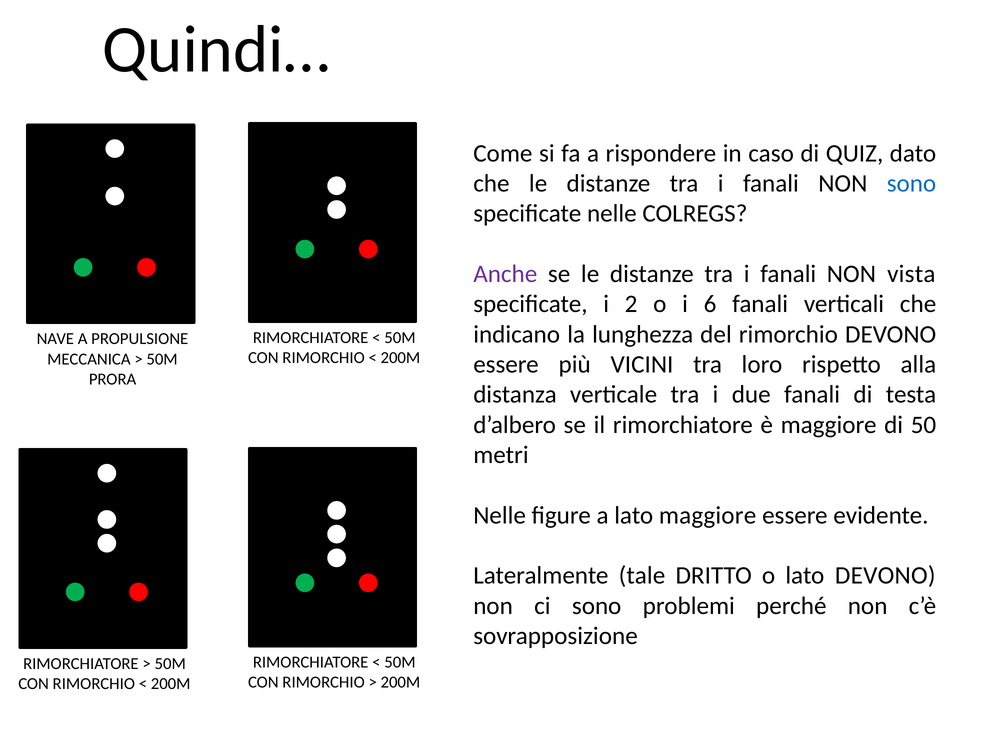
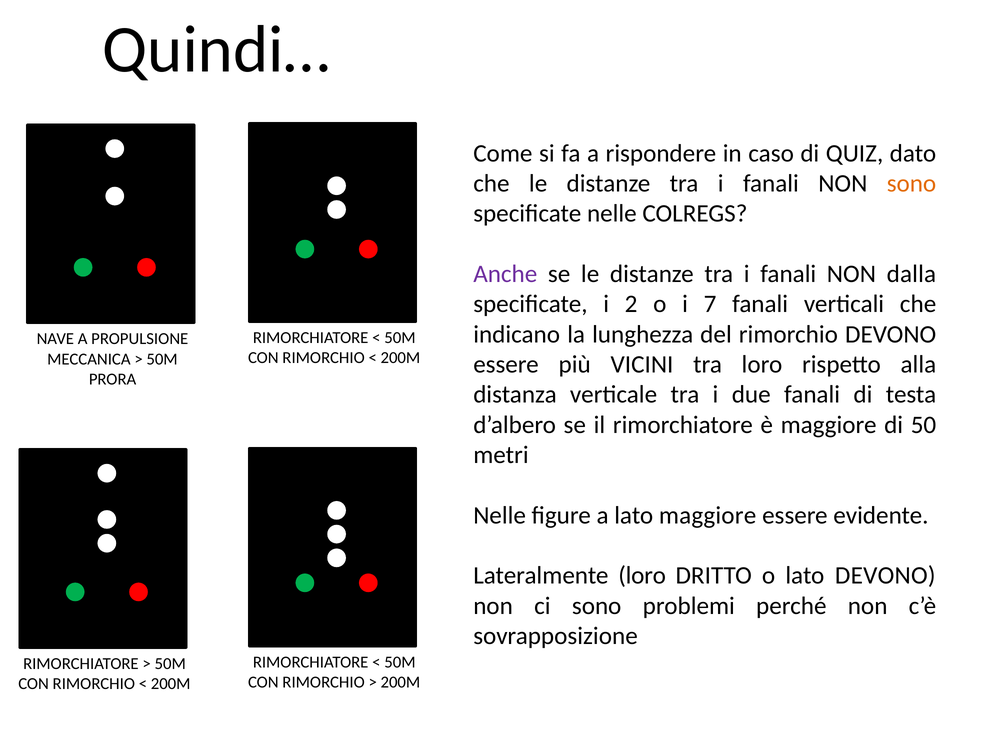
sono colour: blue -> orange (912, 184)
vista: vista -> dalla (911, 274)
6: 6 -> 7 (710, 304)
Lateralmente tale: tale -> loro (642, 576)
